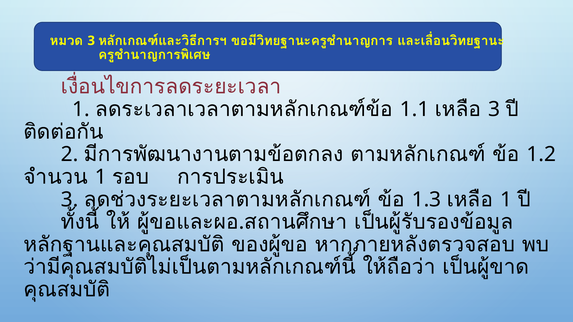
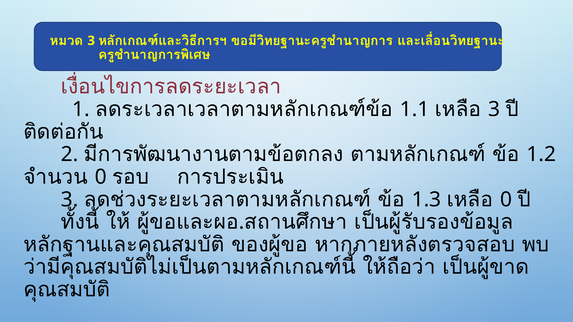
1: 1 -> 0 (101, 177)
1: 1 -> 0 (506, 200)
